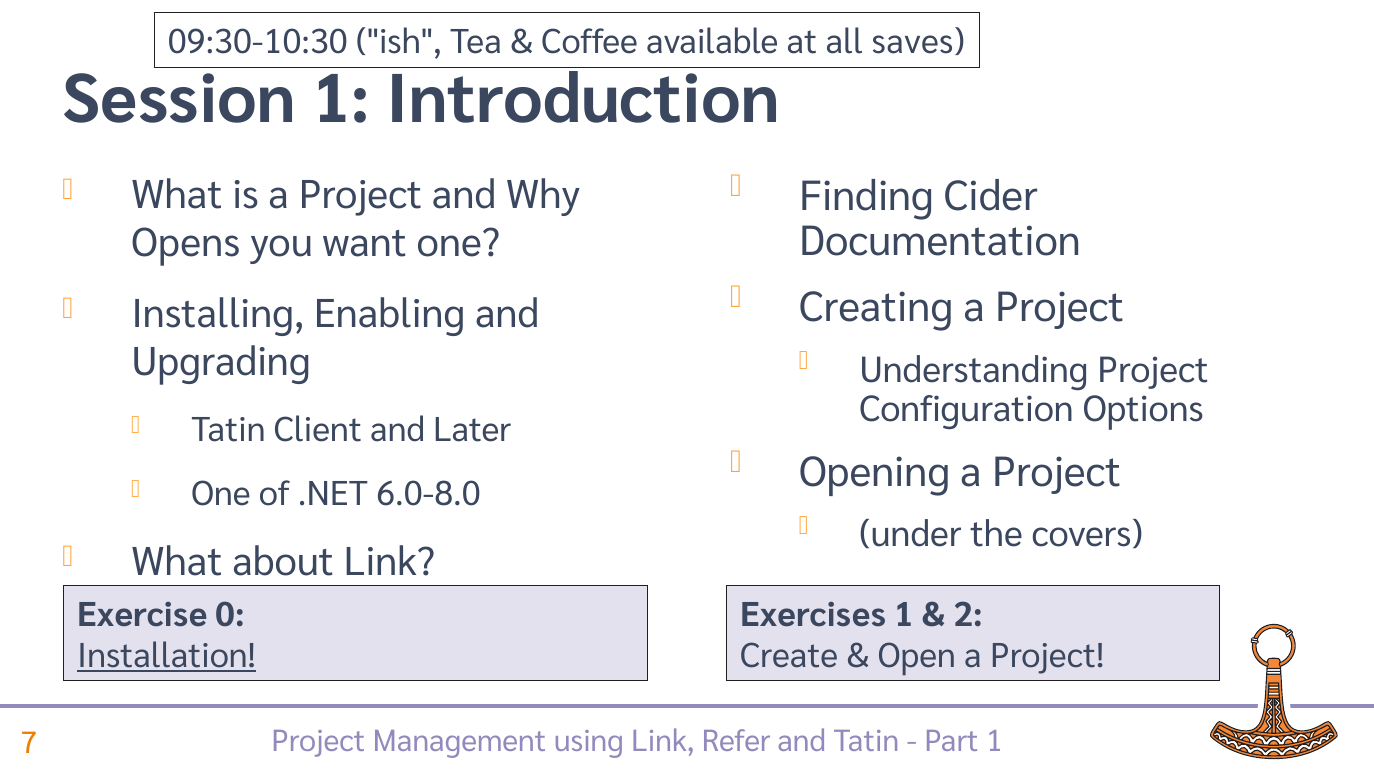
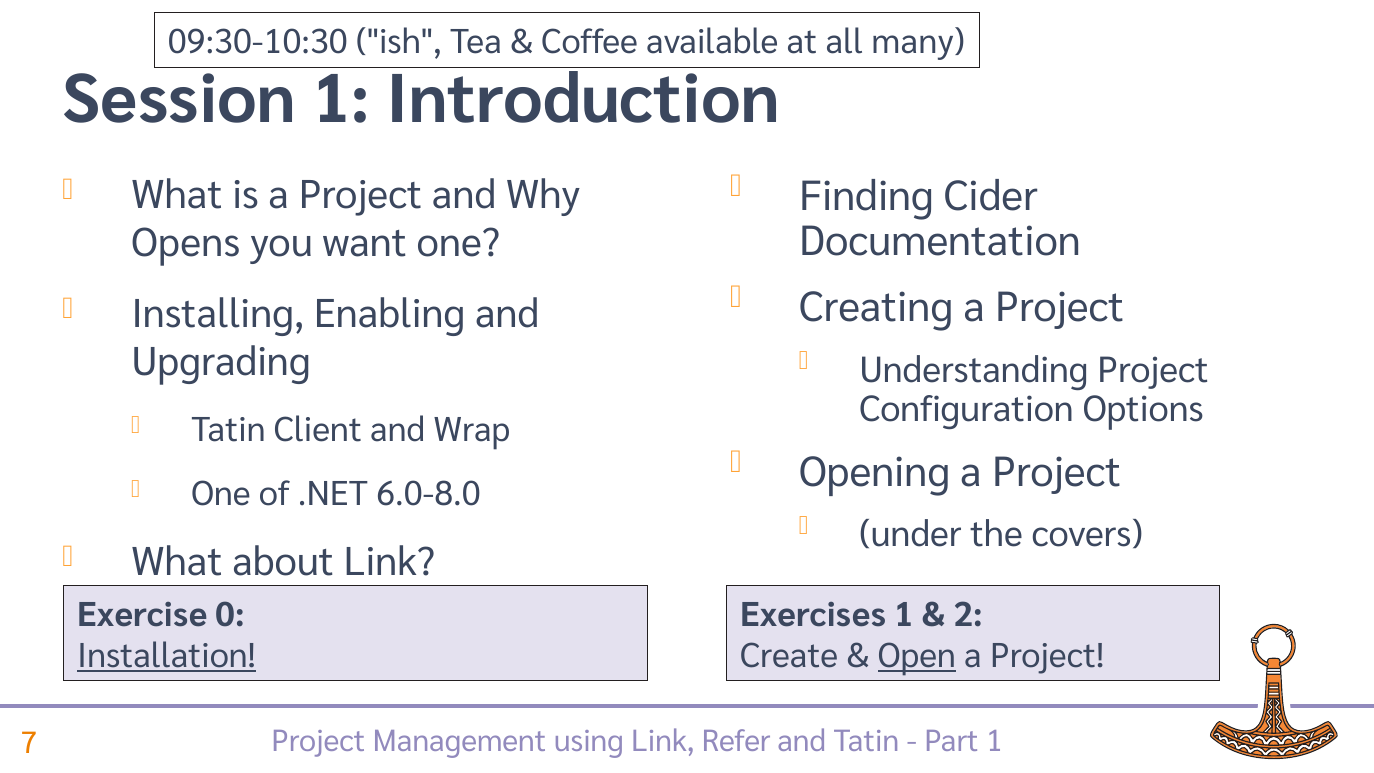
saves: saves -> many (918, 42)
Later: Later -> Wrap (472, 430)
Open underline: none -> present (917, 656)
